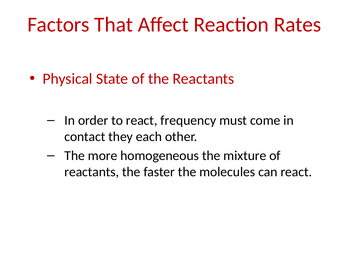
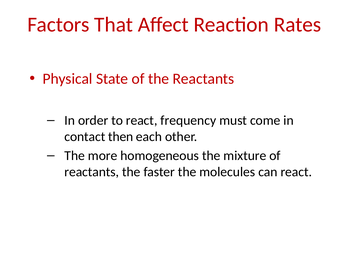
they: they -> then (121, 137)
